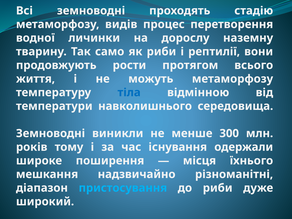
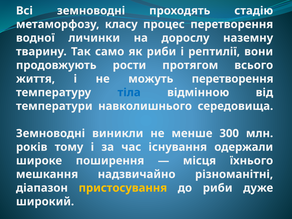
видів: видів -> класу (121, 24)
можуть метаморфозу: метаморфозу -> перетворення (233, 79)
пристосування colour: light blue -> yellow (123, 188)
